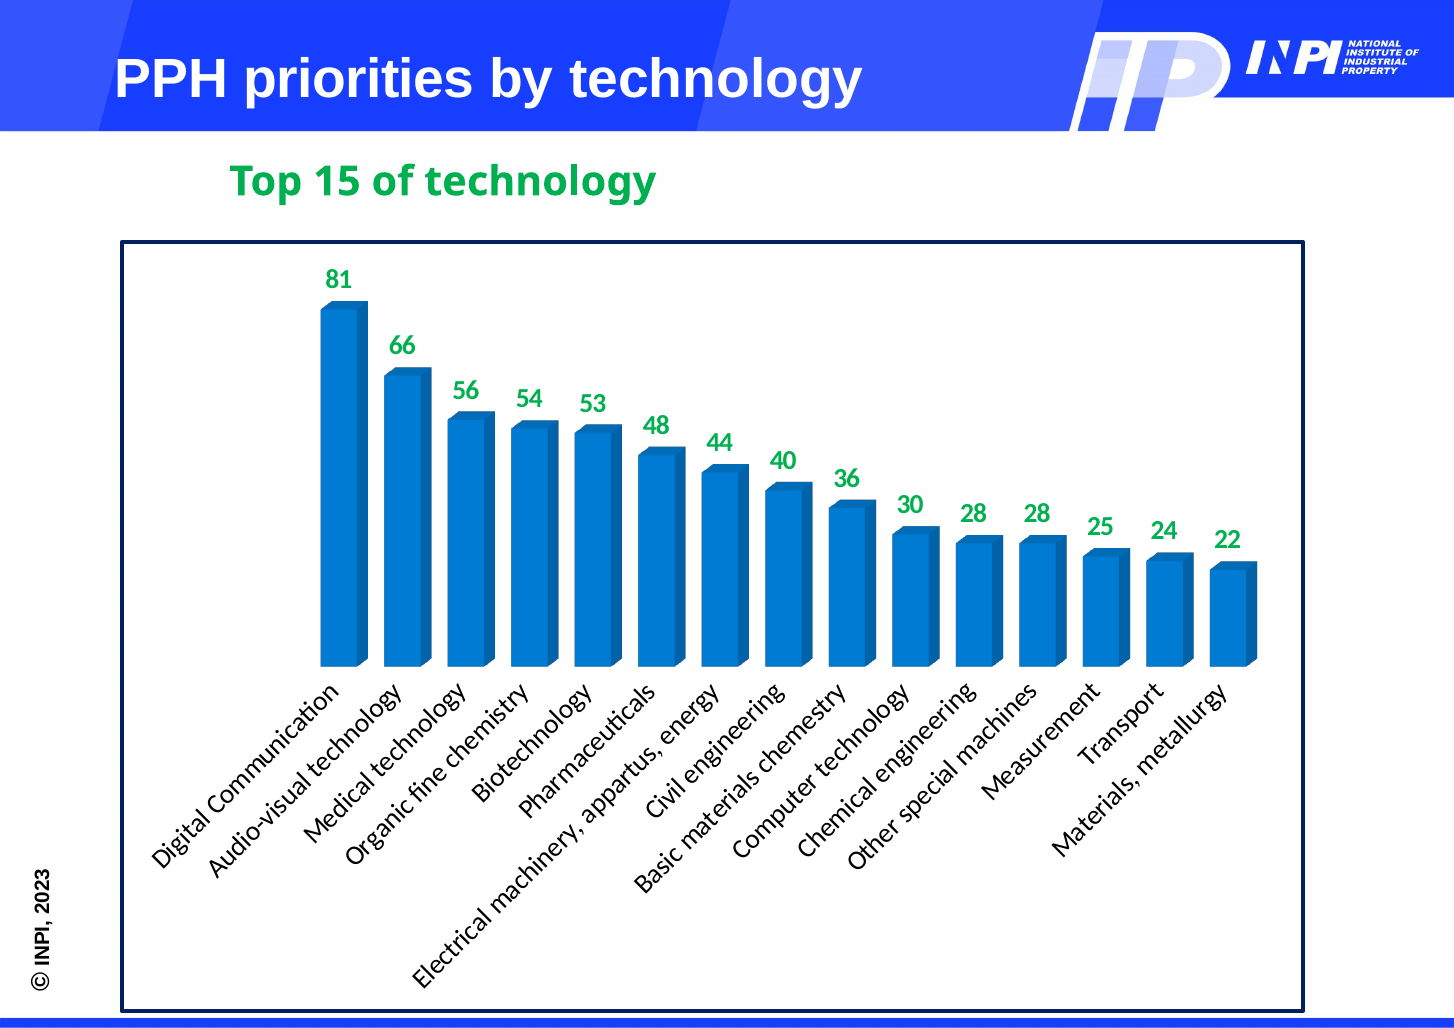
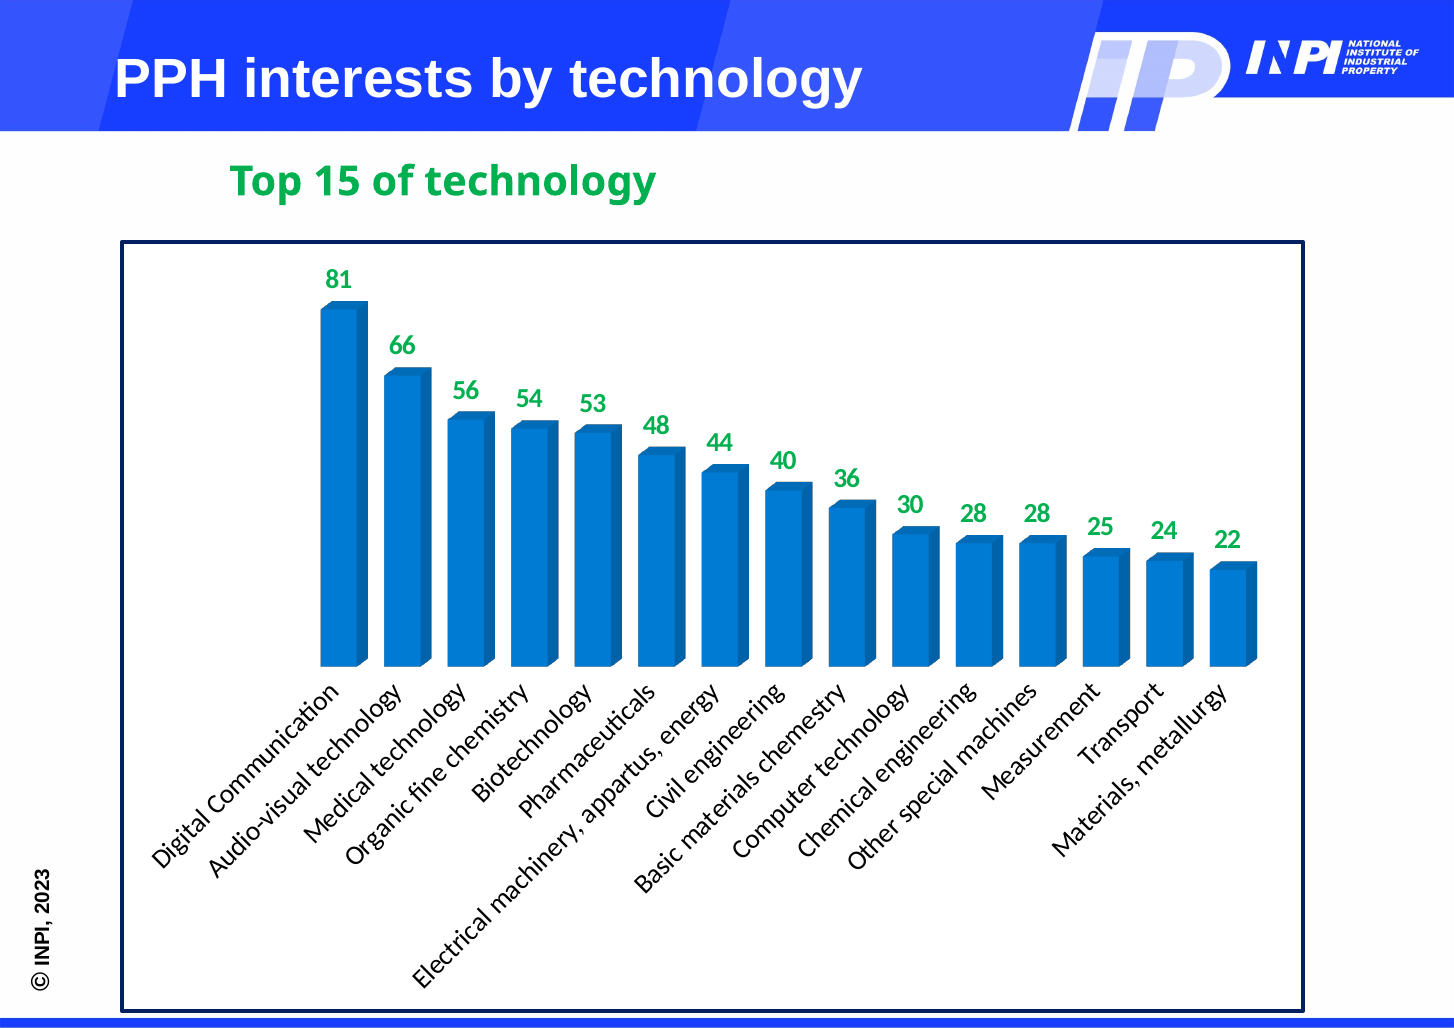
priorities: priorities -> interests (359, 79)
